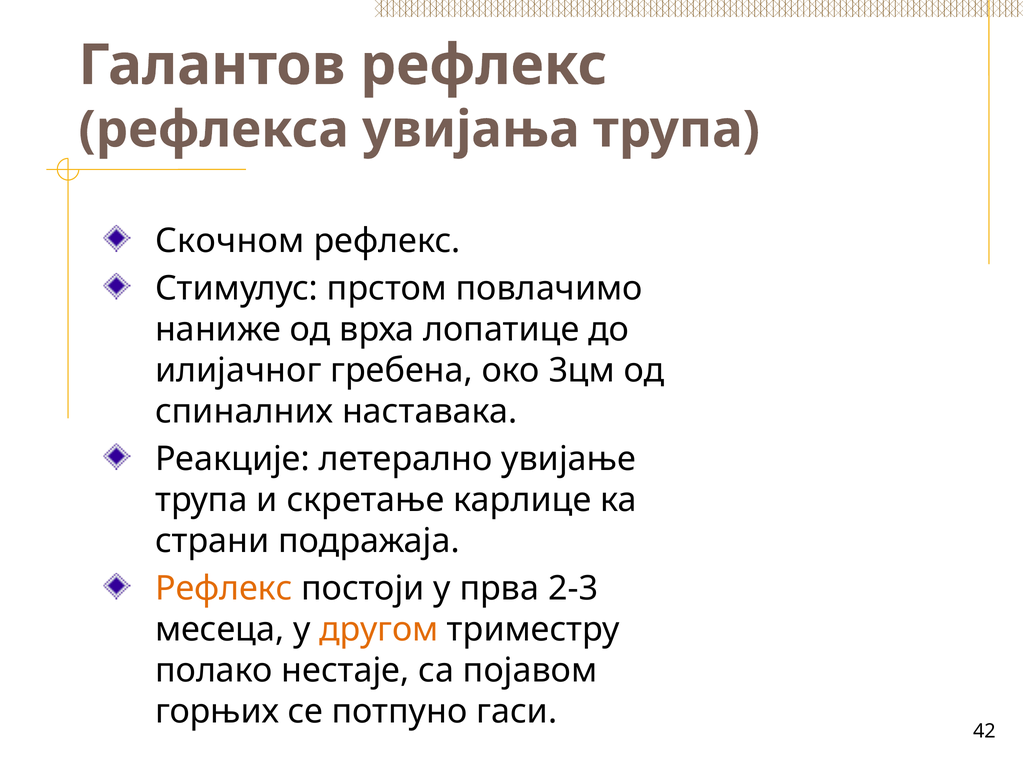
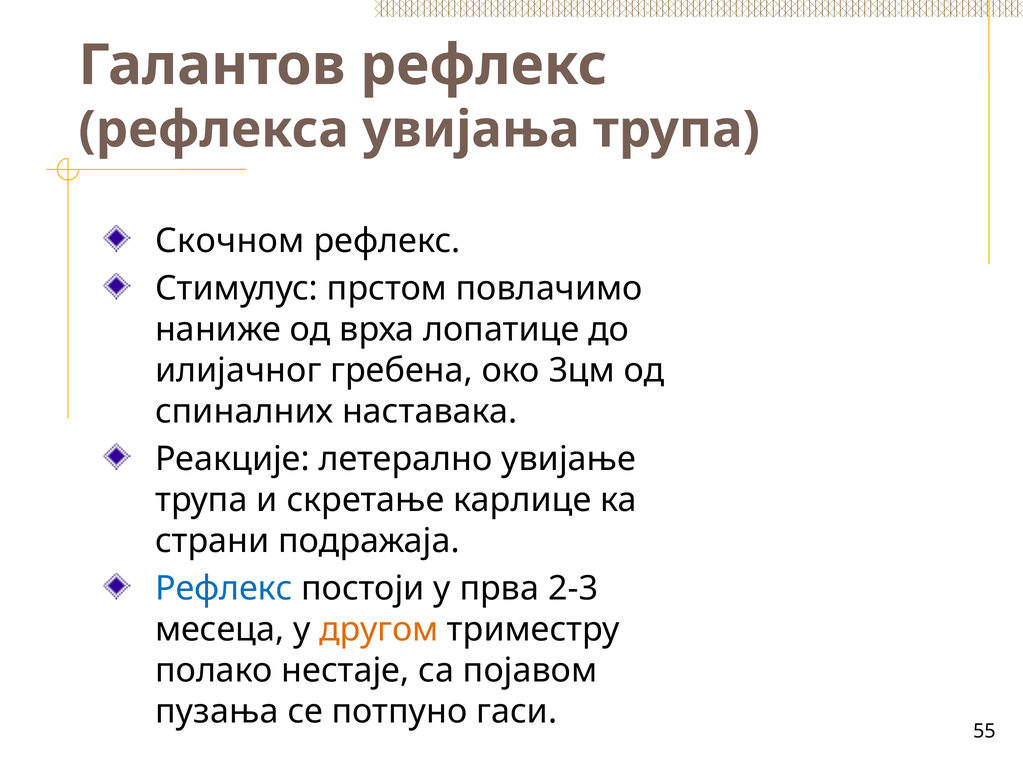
Рефлекс colour: orange -> blue (224, 589)
горњих: горњих -> пузања (217, 712)
42: 42 -> 55 (984, 731)
